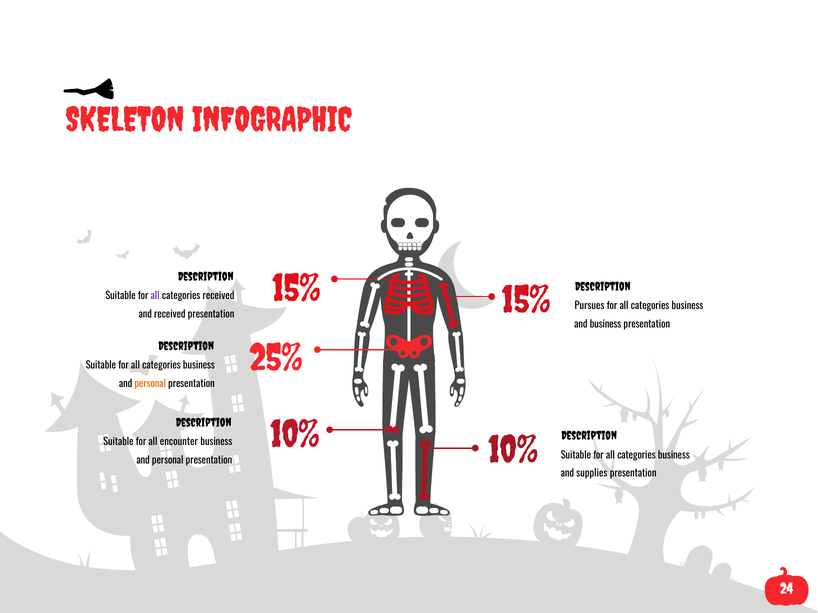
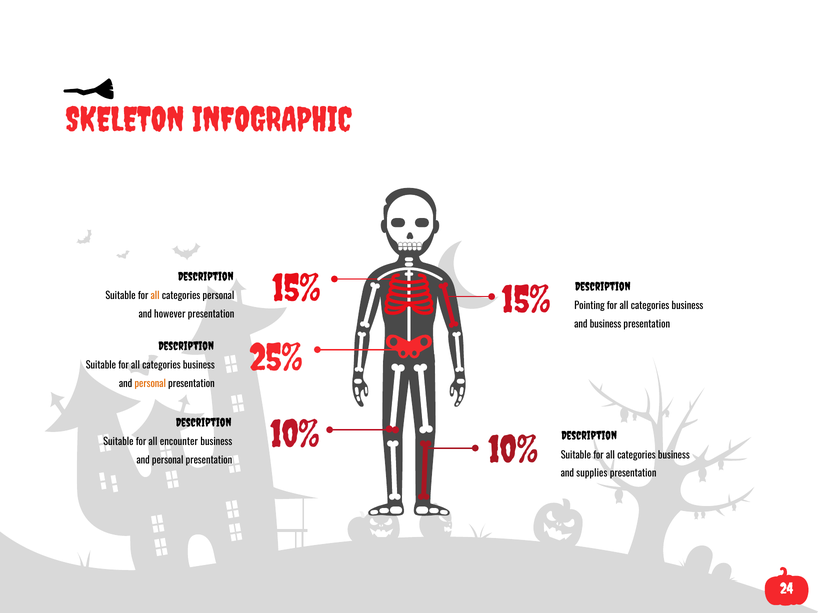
all colour: purple -> orange (155, 296)
categories received: received -> personal (218, 296)
Pursues: Pursues -> Pointing (590, 306)
and received: received -> however (170, 315)
